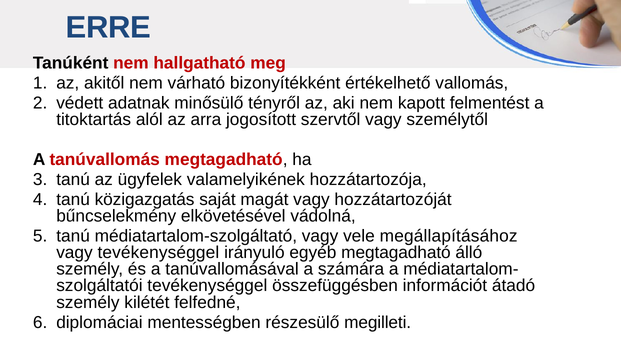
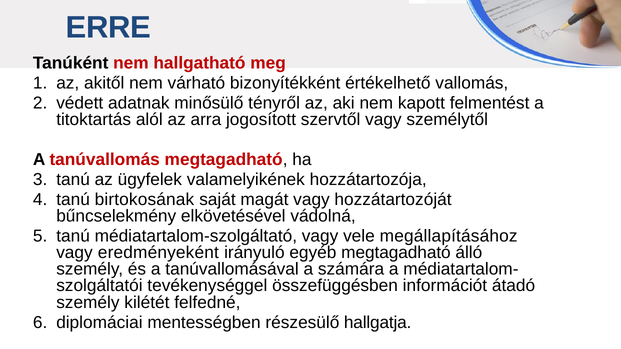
közigazgatás: közigazgatás -> birtokosának (144, 200)
vagy tevékenységgel: tevékenységgel -> eredményeként (158, 253)
megilleti: megilleti -> hallgatja (378, 323)
